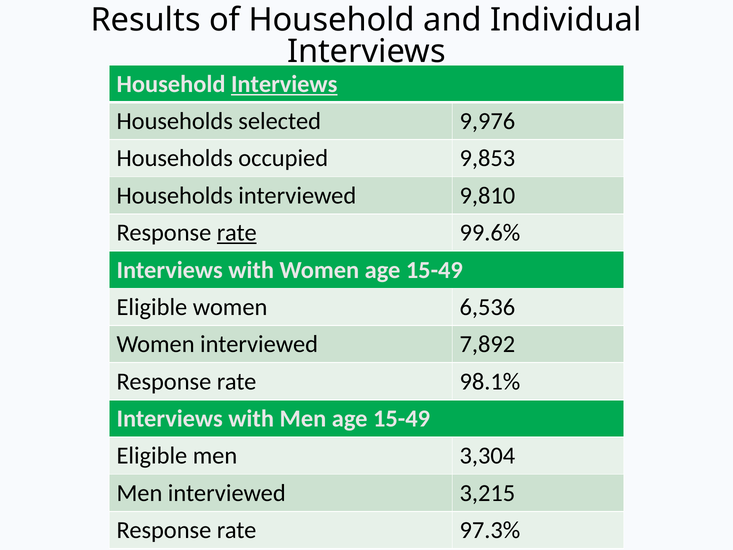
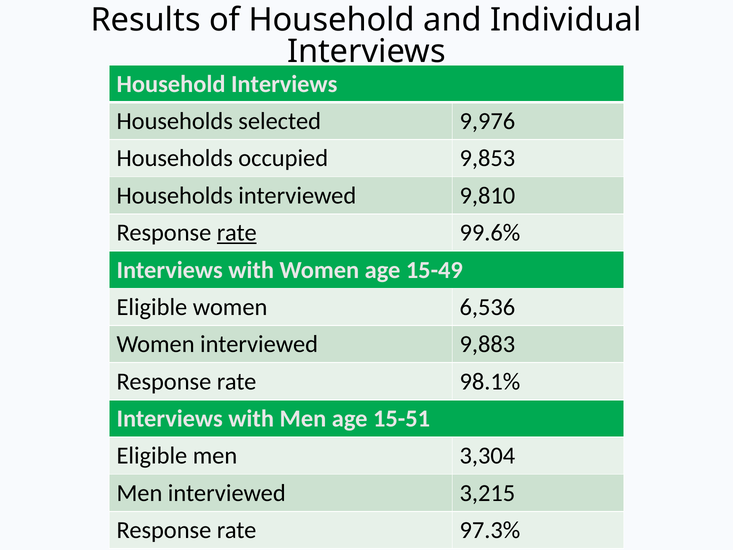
Interviews underline: present -> none (284, 84)
7,892: 7,892 -> 9,883 (487, 344)
Men age 15-49: 15-49 -> 15-51 (402, 418)
